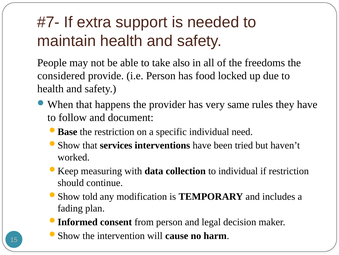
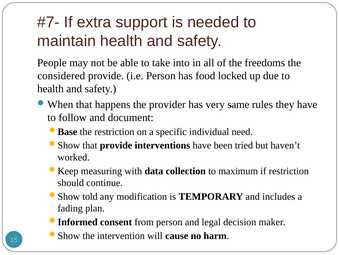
also: also -> into (181, 63)
that services: services -> provide (116, 145)
to individual: individual -> maximum (238, 170)
